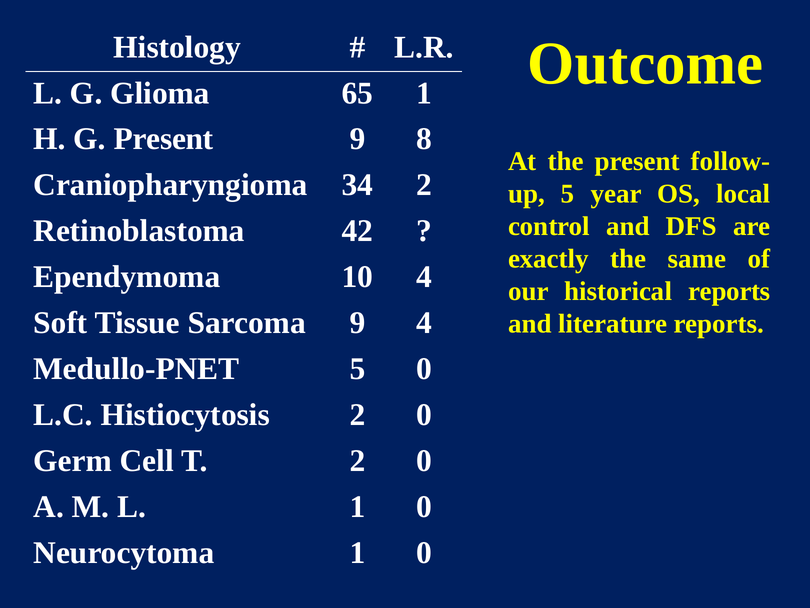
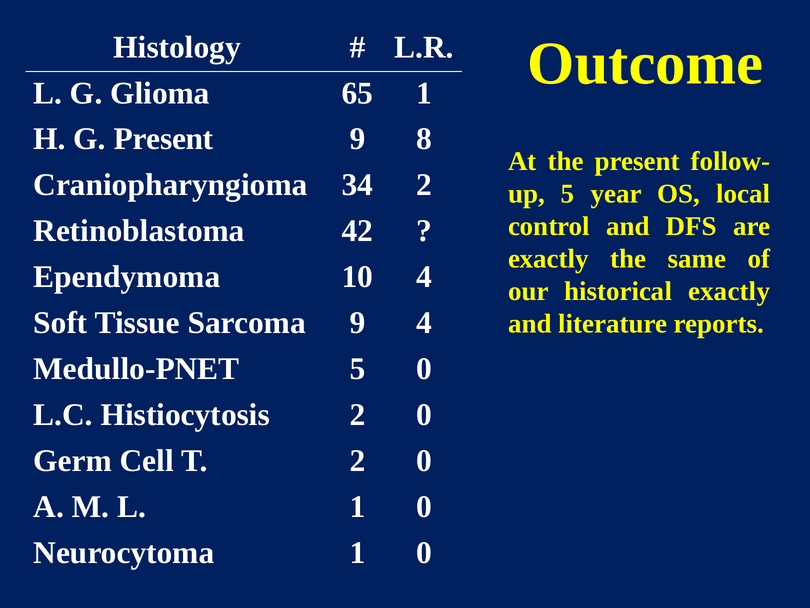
historical reports: reports -> exactly (729, 291)
